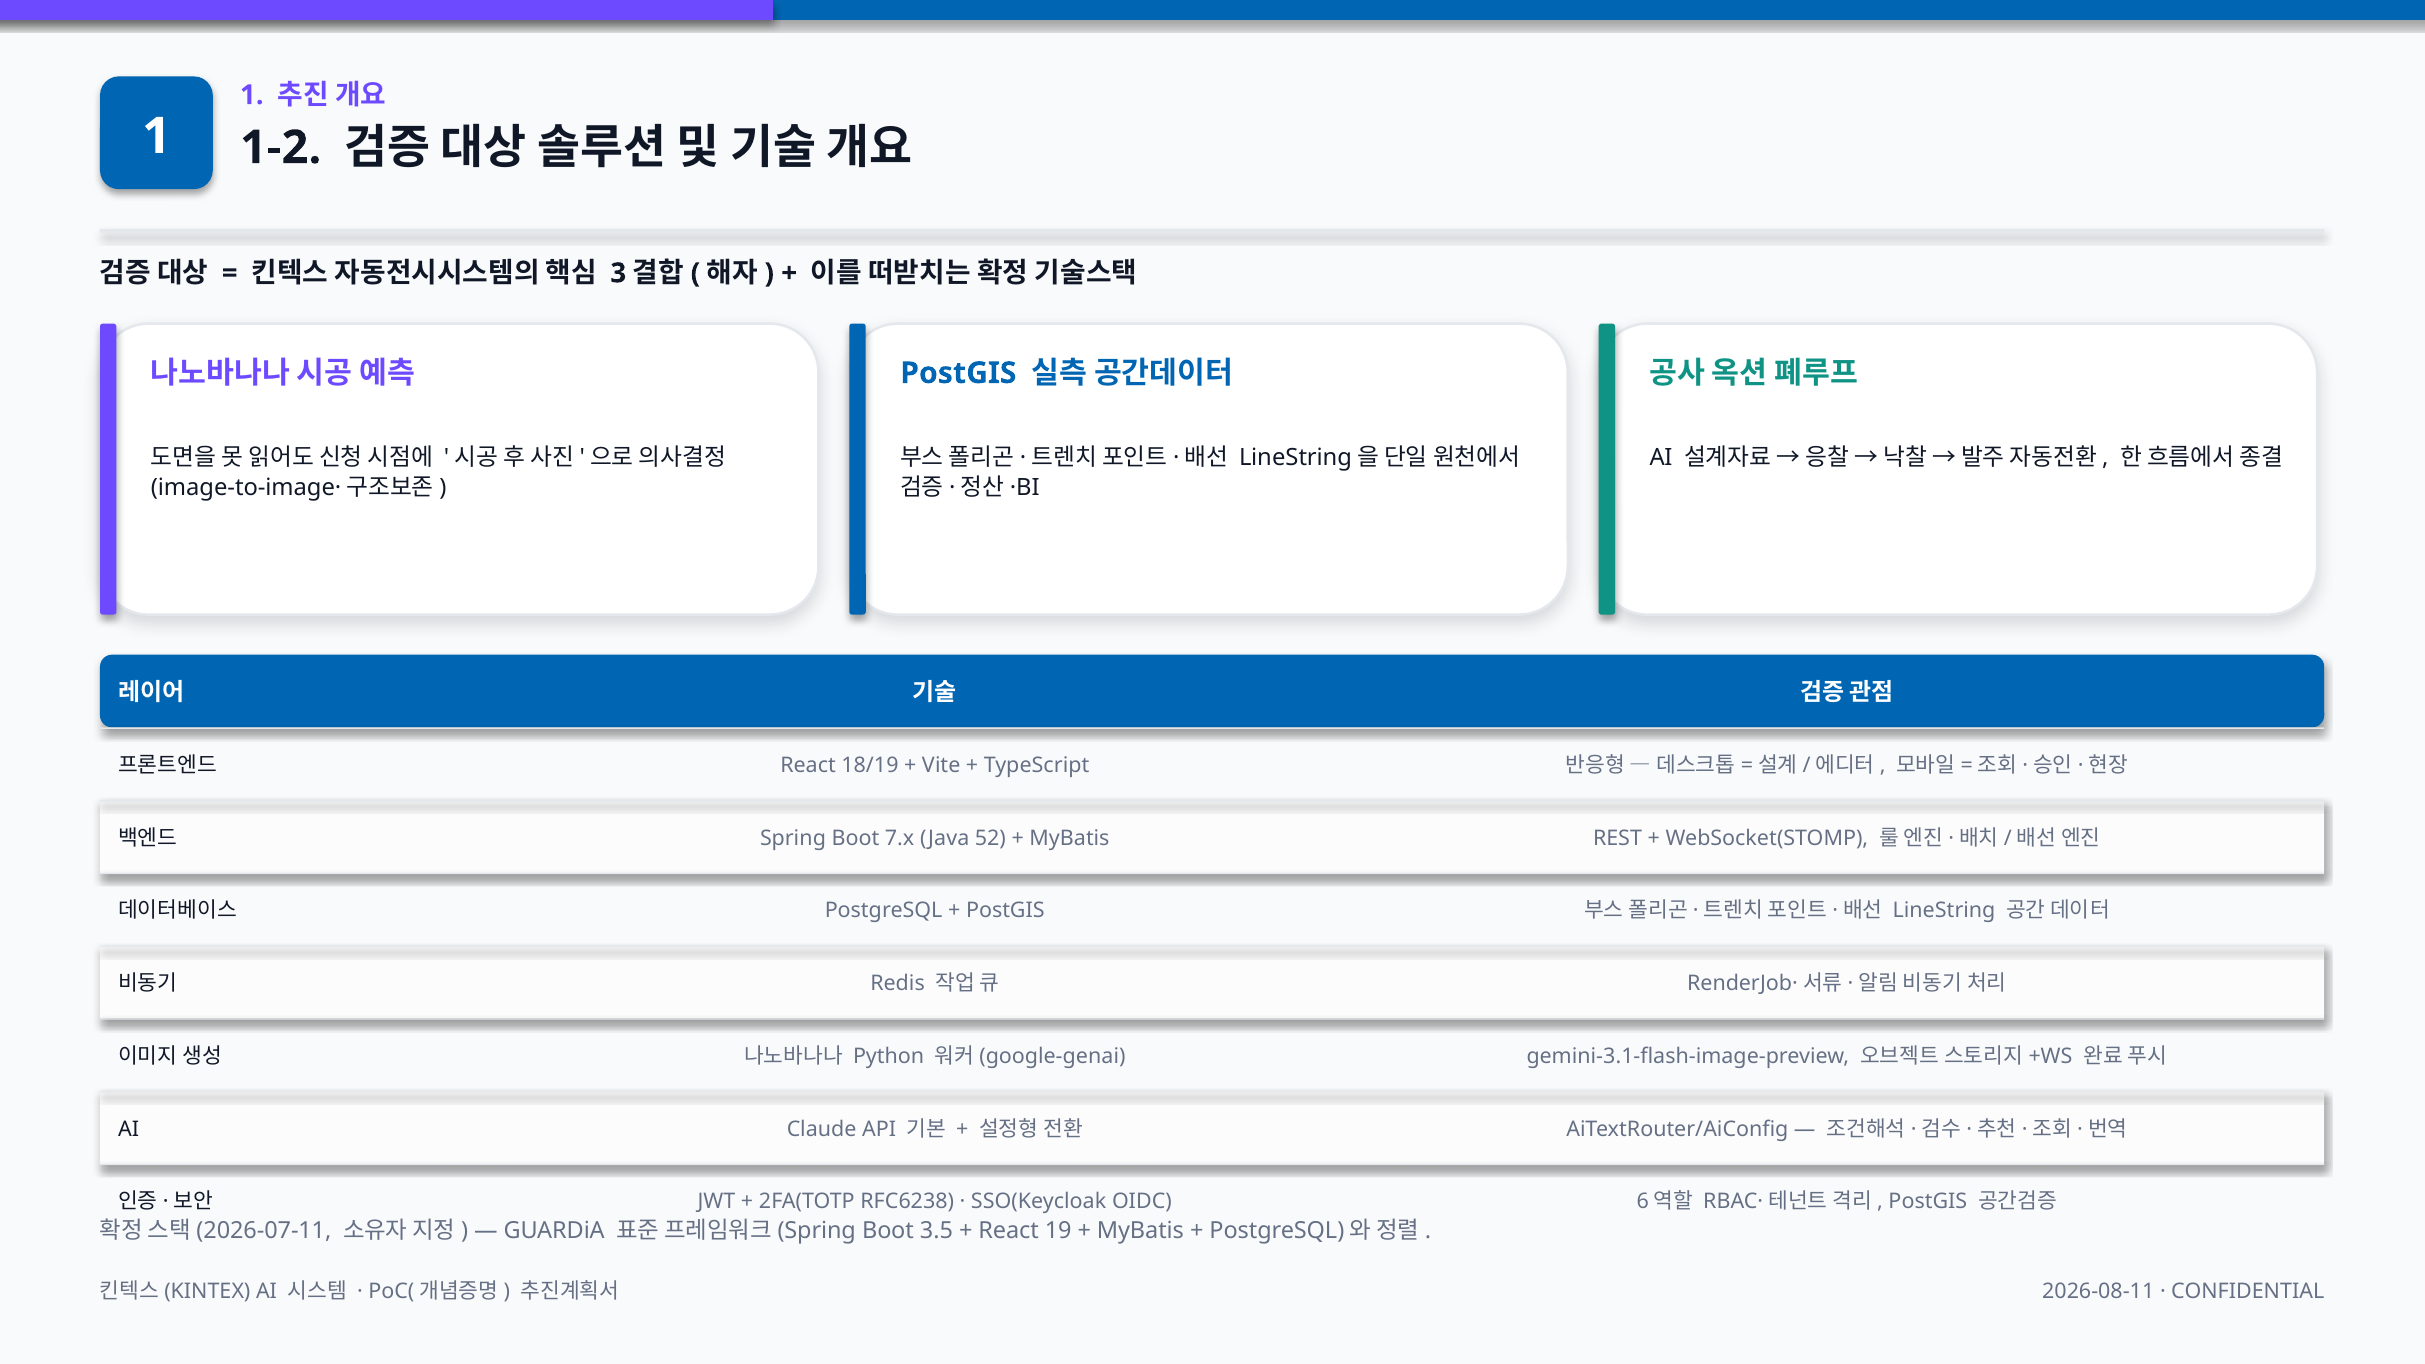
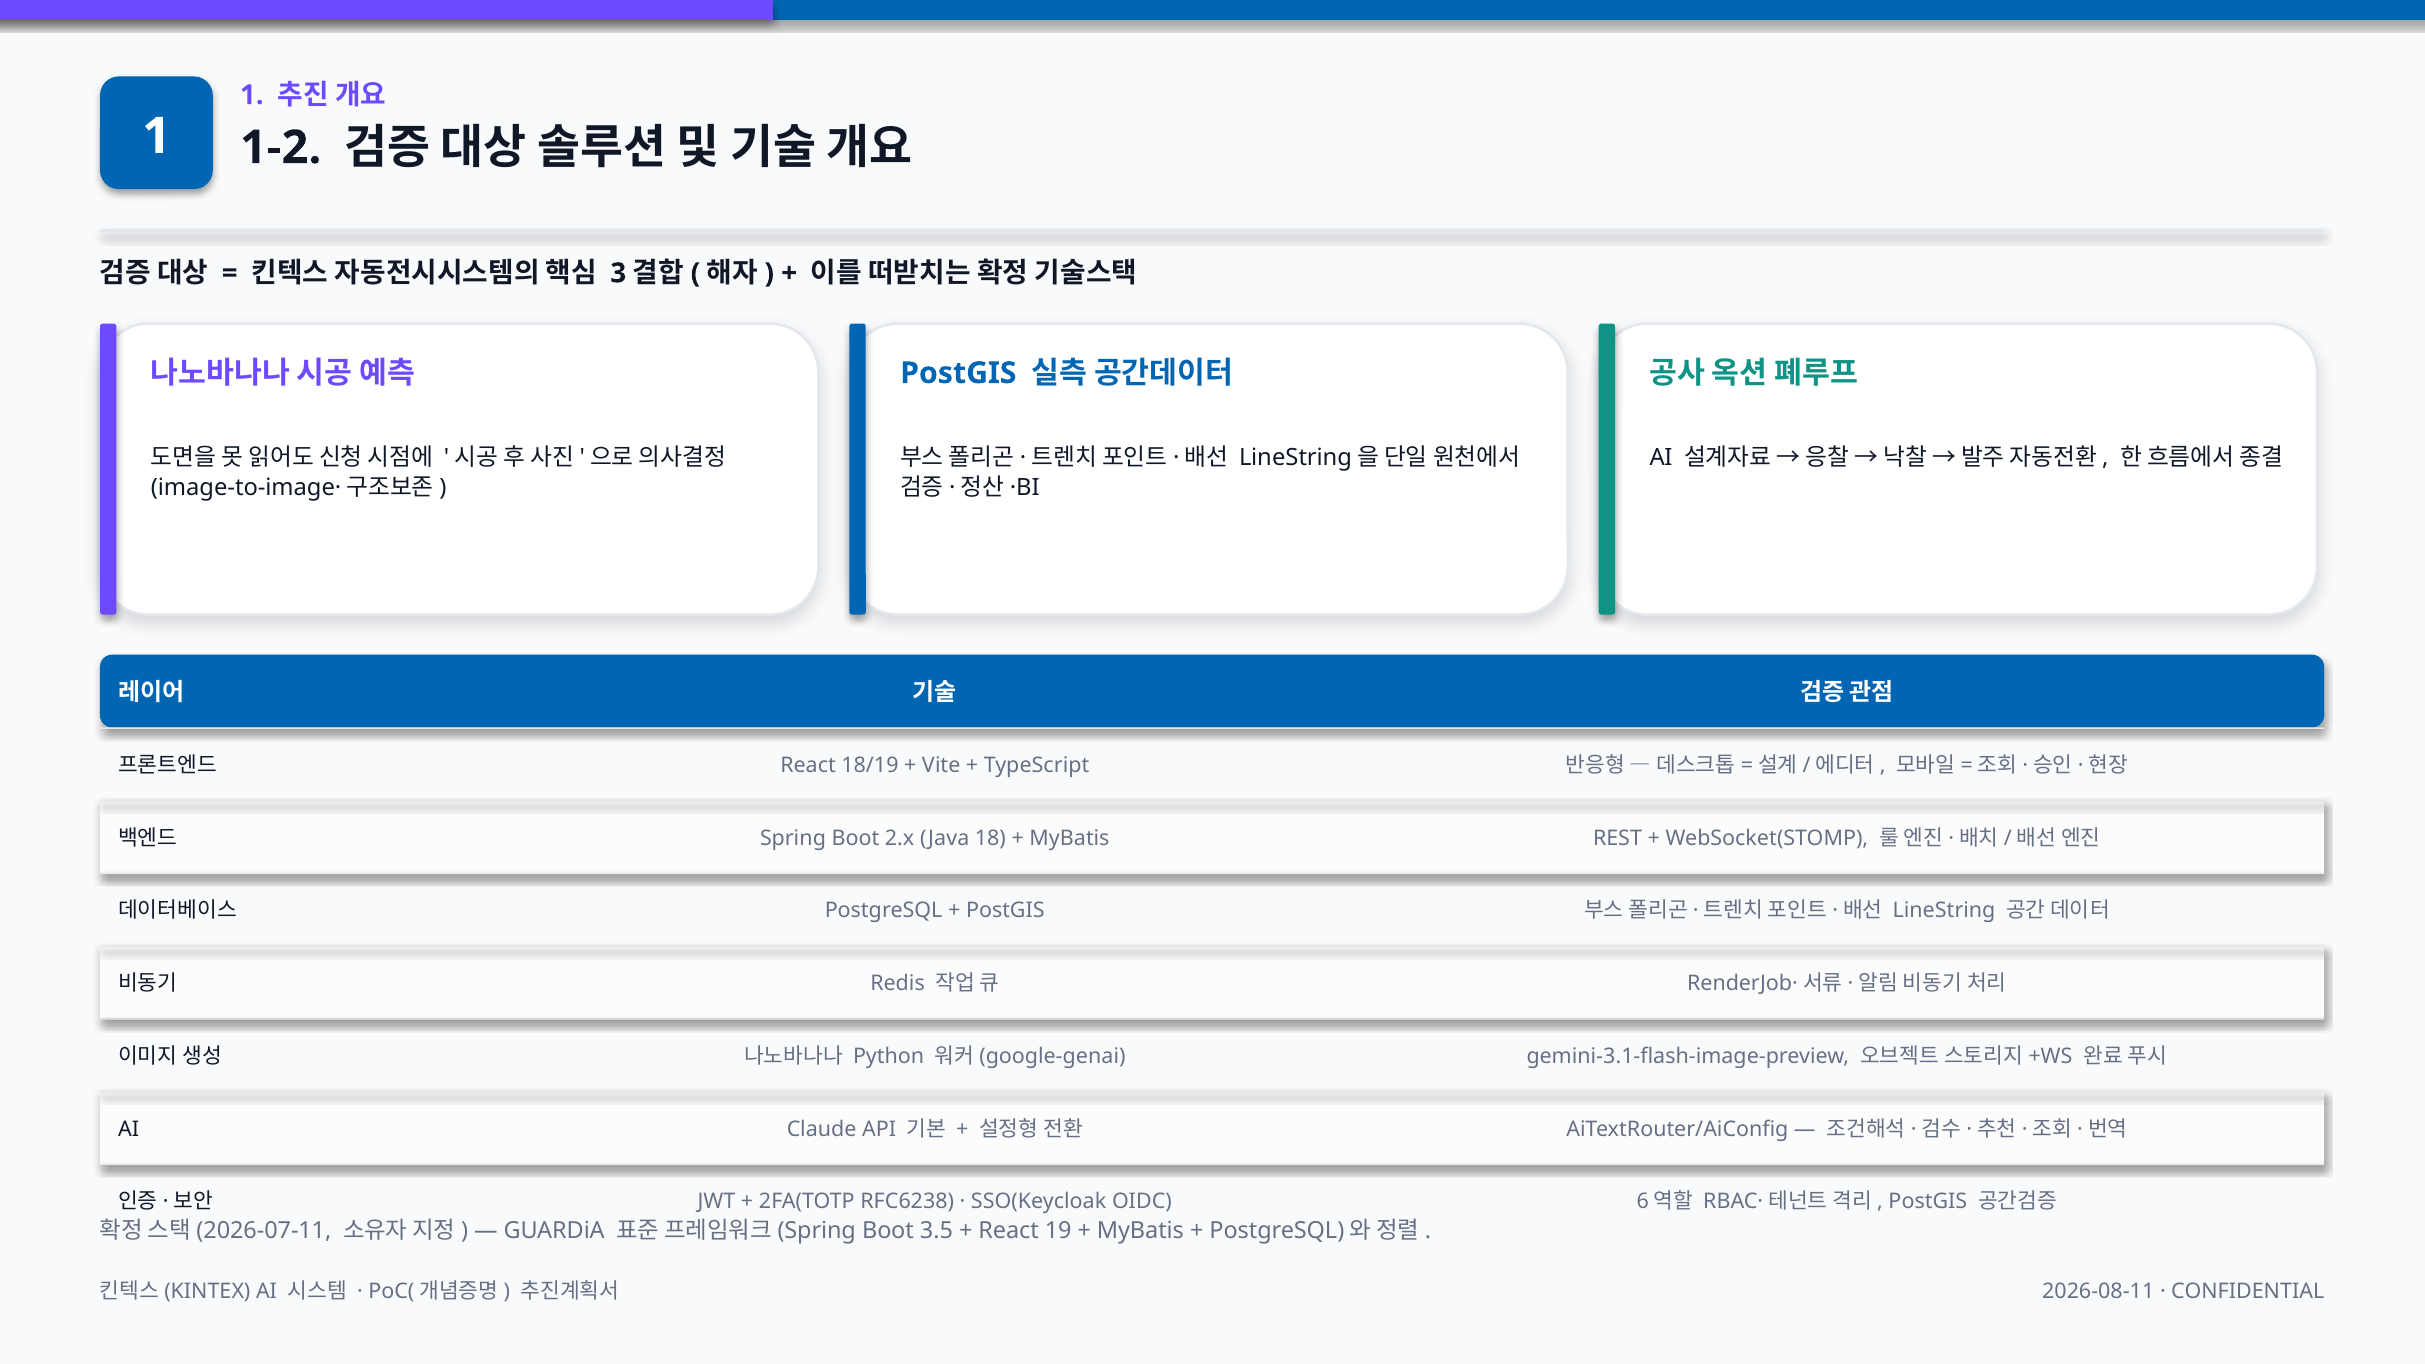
7.x: 7.x -> 2.x (900, 838)
52: 52 -> 18 (990, 838)
